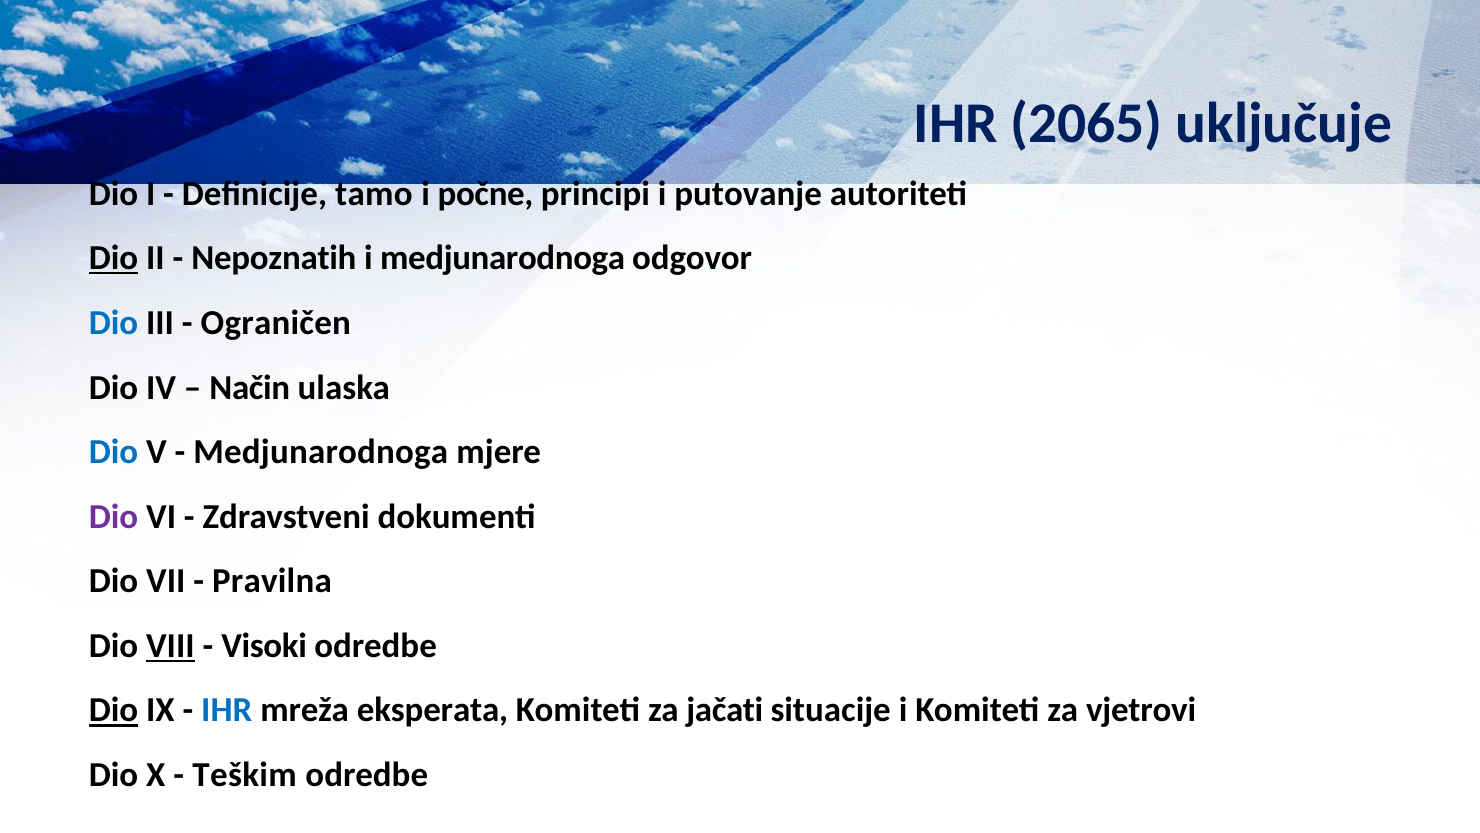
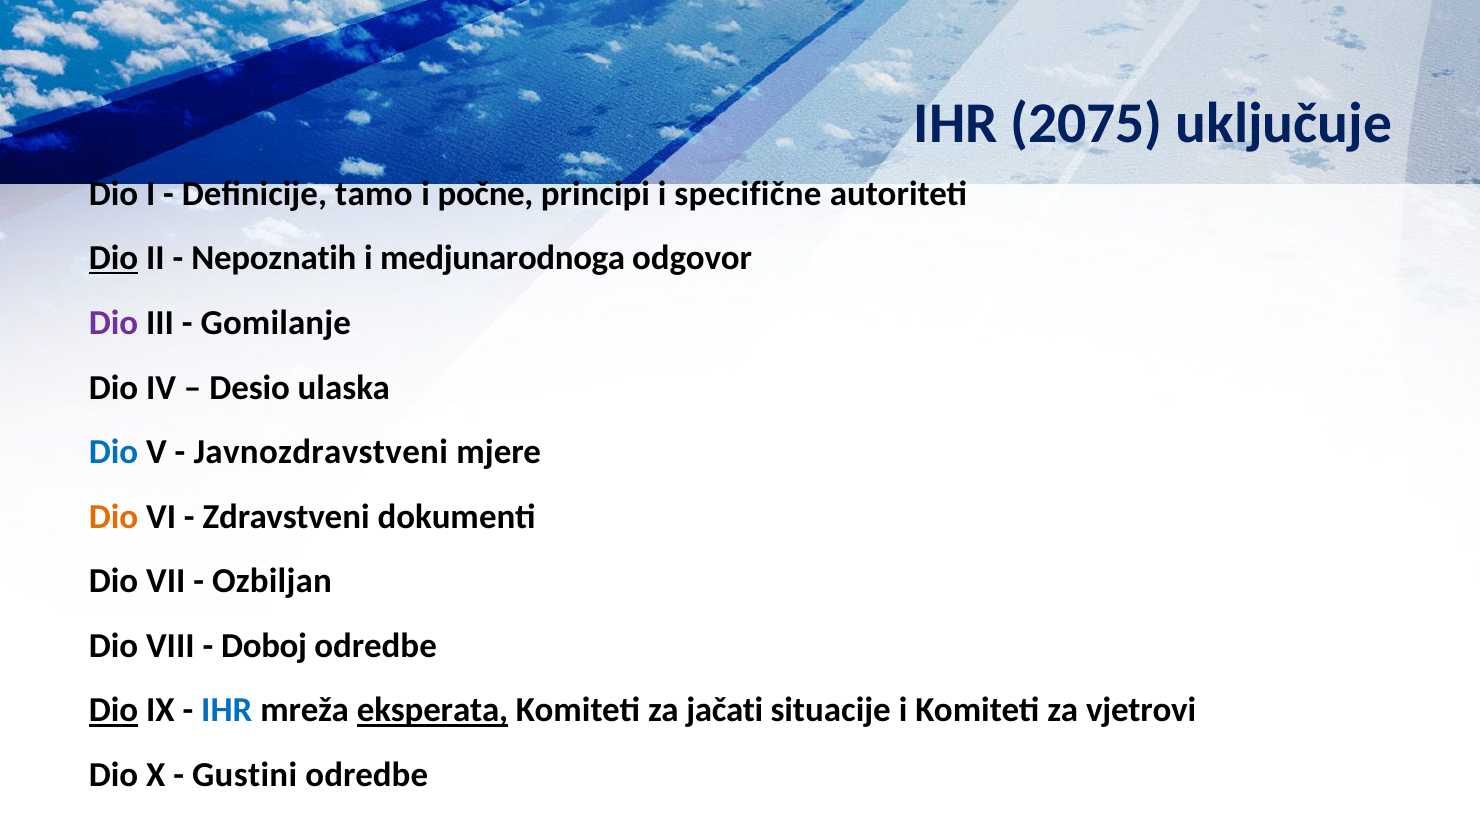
2065: 2065 -> 2075 (1087, 124)
putovanje: putovanje -> specifične (748, 194)
Dio colour: blue -> purple (113, 323)
Ograničen: Ograničen -> Gomilanje (276, 323)
Način: Način -> Desio (250, 387)
Medjunarodnoga: Medjunarodnoga -> Javnozdravstveni (321, 452)
Dio colour: purple -> orange (113, 516)
Pravilna: Pravilna -> Ozbiljan (272, 581)
VIII underline: present -> none (170, 645)
Visoki: Visoki -> Doboj (264, 645)
eksperata underline: none -> present (432, 710)
Teškim: Teškim -> Gustini (245, 775)
